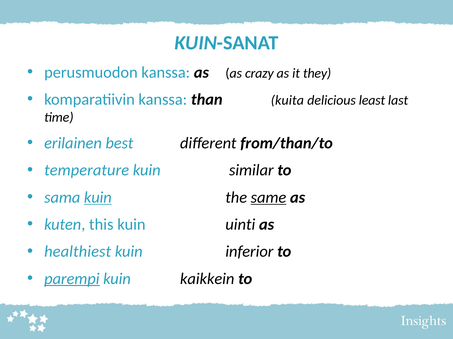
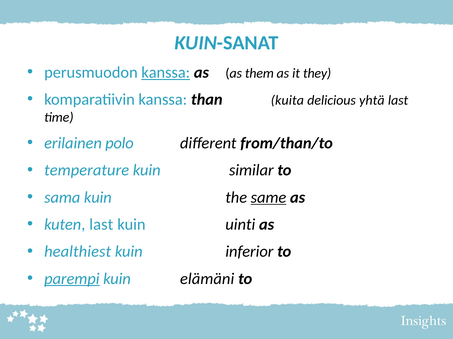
kanssa underline: none -> present (166, 73)
crazy: crazy -> them (259, 73)
least: least -> yhtä (372, 100)
best: best -> polo (119, 143)
kuin underline: present -> none (98, 198)
kuten this: this -> last (101, 225)
kaikkein: kaikkein -> elämäni (207, 279)
